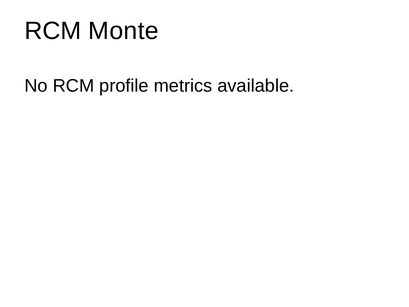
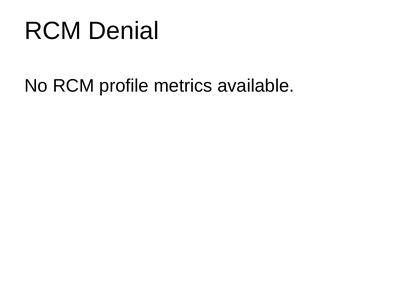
Monte: Monte -> Denial (124, 31)
